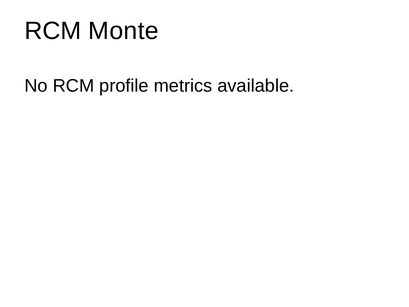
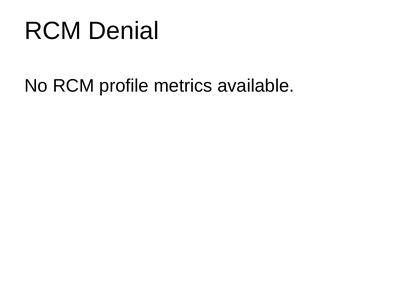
Monte: Monte -> Denial (124, 31)
